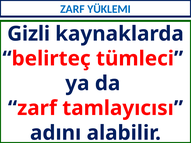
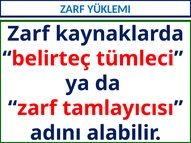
Gizli: Gizli -> Zarf (28, 34)
